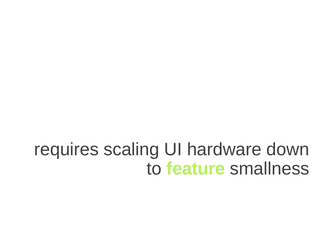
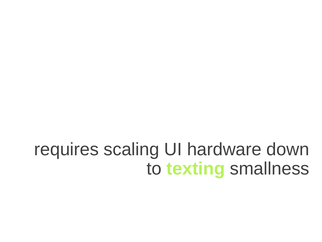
feature: feature -> texting (196, 168)
